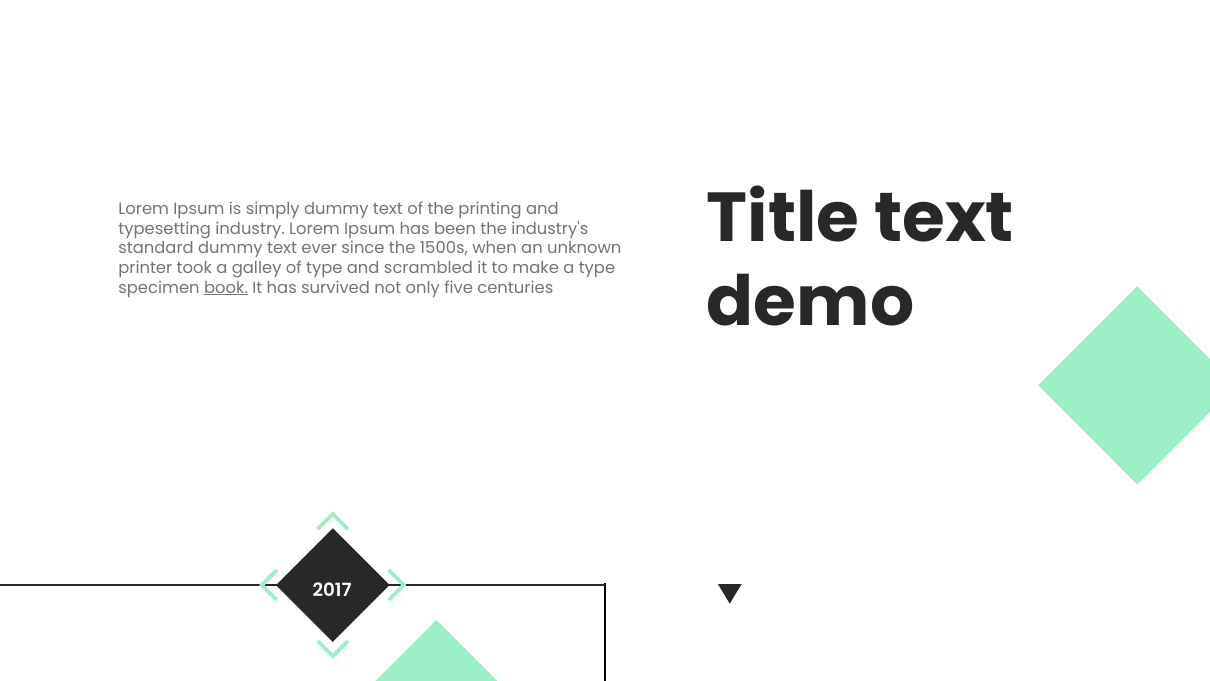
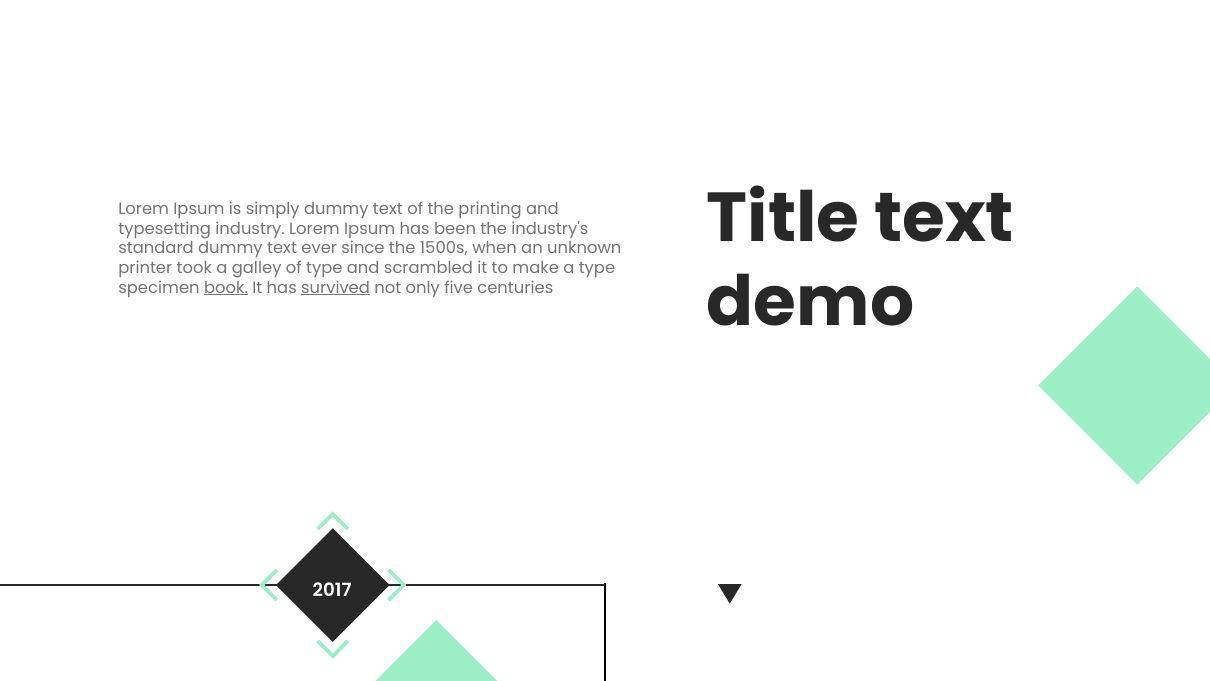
survived underline: none -> present (336, 288)
